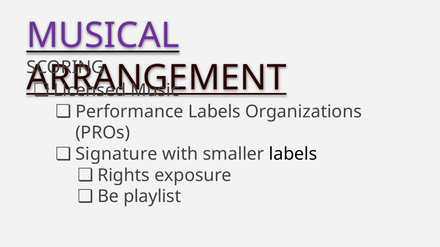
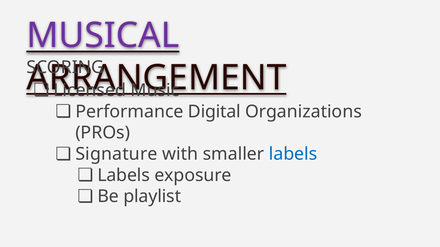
Performance Labels: Labels -> Digital (214, 112)
labels colour: black -> blue (293, 154)
Rights: Rights -> Labels (124, 176)
